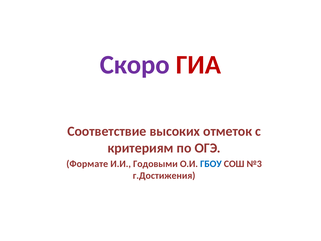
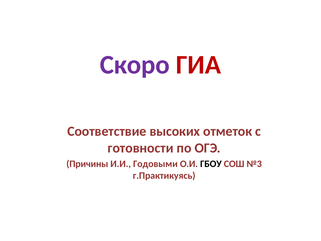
критериям: критериям -> готовности (141, 148)
Формате: Формате -> Причины (87, 164)
ГБОУ colour: blue -> black (211, 164)
г.Достижения: г.Достижения -> г.Практикуясь (164, 175)
